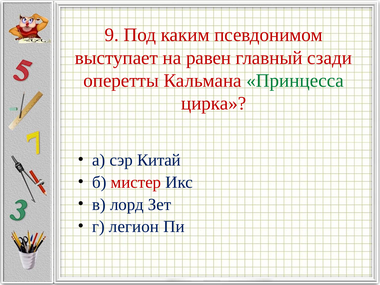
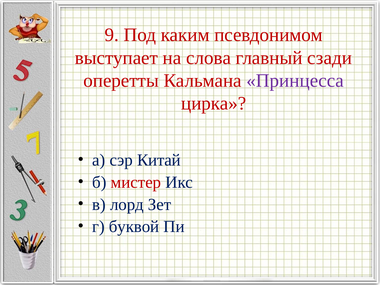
равен: равен -> слова (209, 58)
Принцесса colour: green -> purple (295, 81)
легион: легион -> буквой (134, 227)
